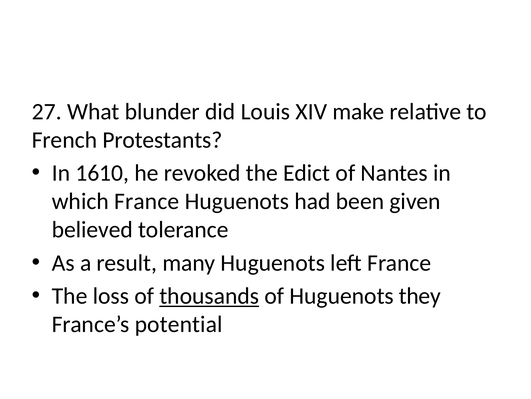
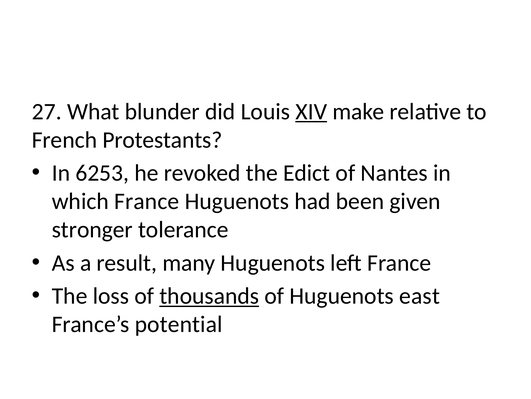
XIV underline: none -> present (311, 111)
1610: 1610 -> 6253 (102, 173)
believed: believed -> stronger (92, 229)
they: they -> east (420, 296)
